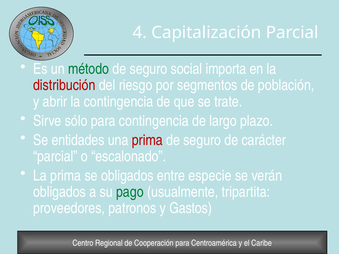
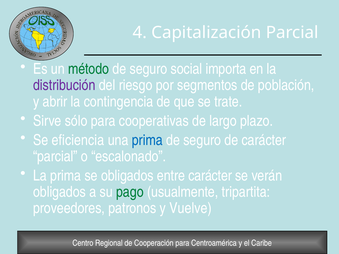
distribución colour: red -> purple (64, 85)
para contingencia: contingencia -> cooperativas (154, 121)
entidades: entidades -> eficiencia (78, 140)
prima colour: red -> blue (147, 140)
entre especie: especie -> carácter (210, 176)
Gastos: Gastos -> Vuelve (190, 208)
